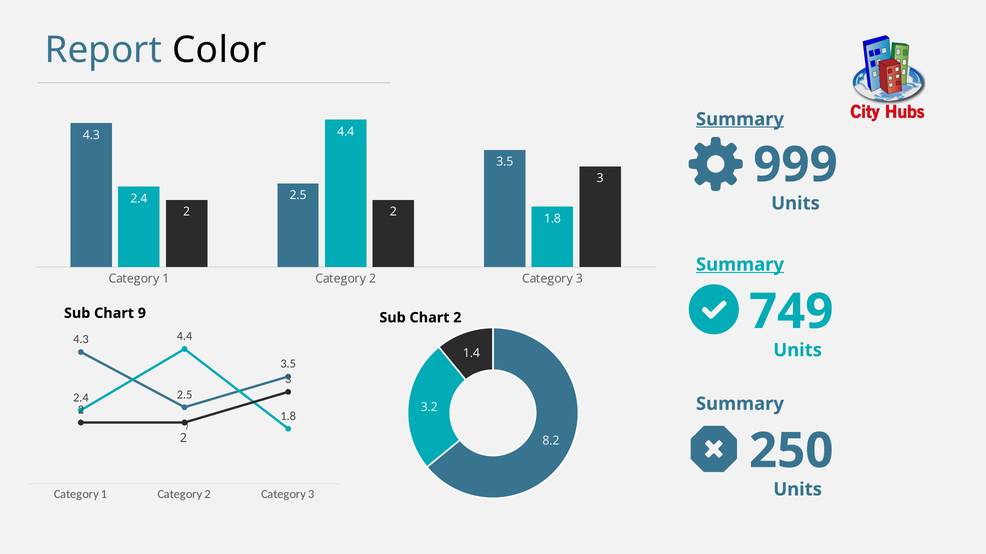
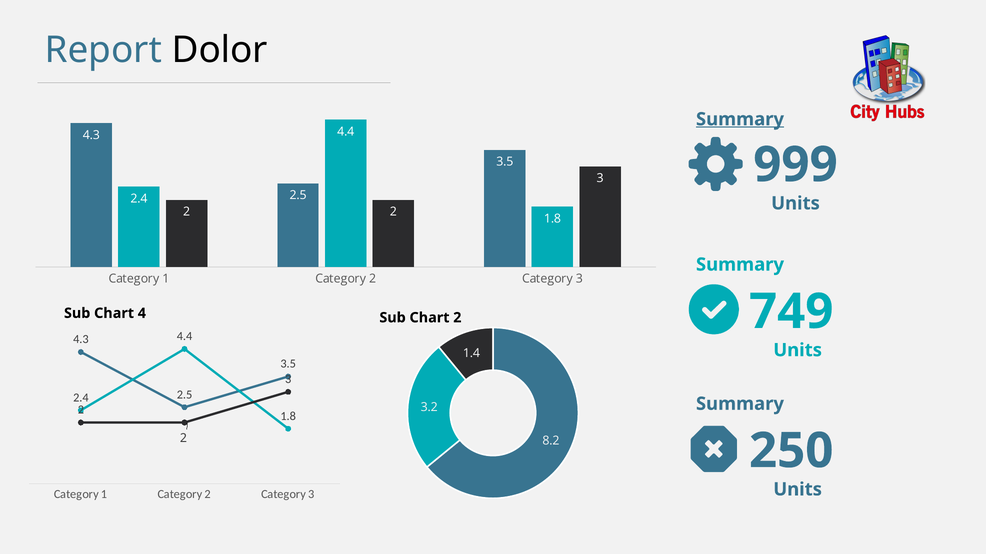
Color: Color -> Dolor (220, 50)
Summary underline: present -> none (740, 265)
9: 9 -> 4 (142, 314)
